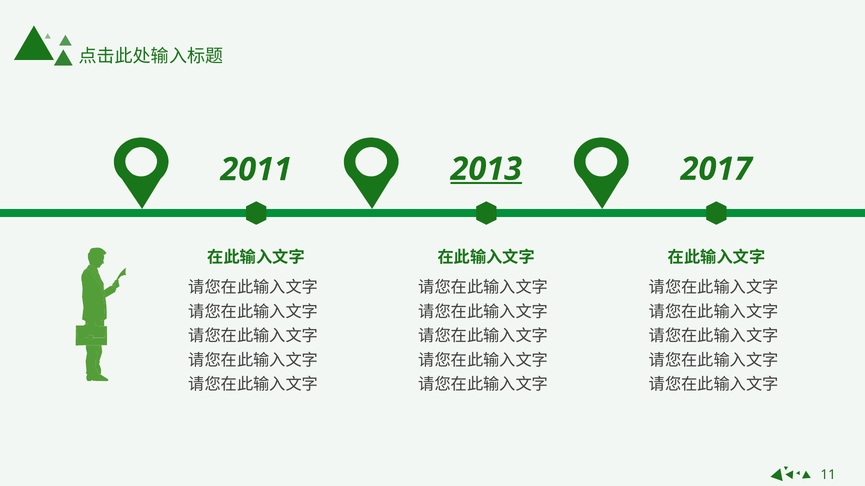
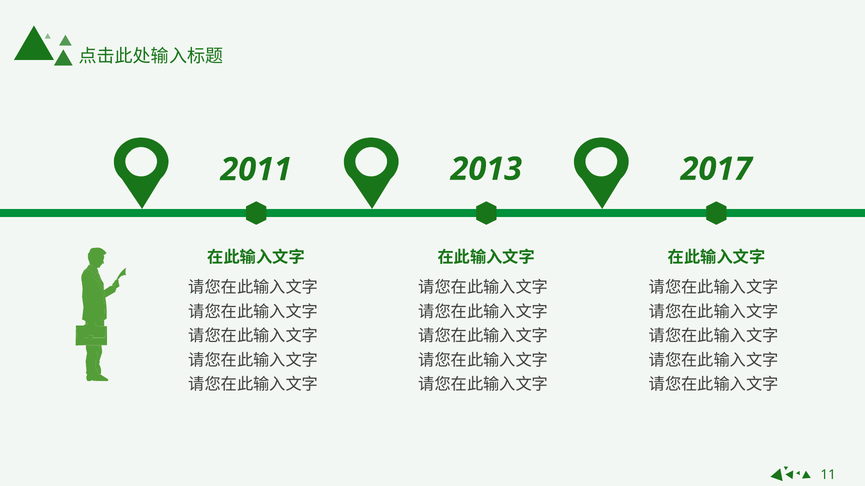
2013 underline: present -> none (486, 169)
